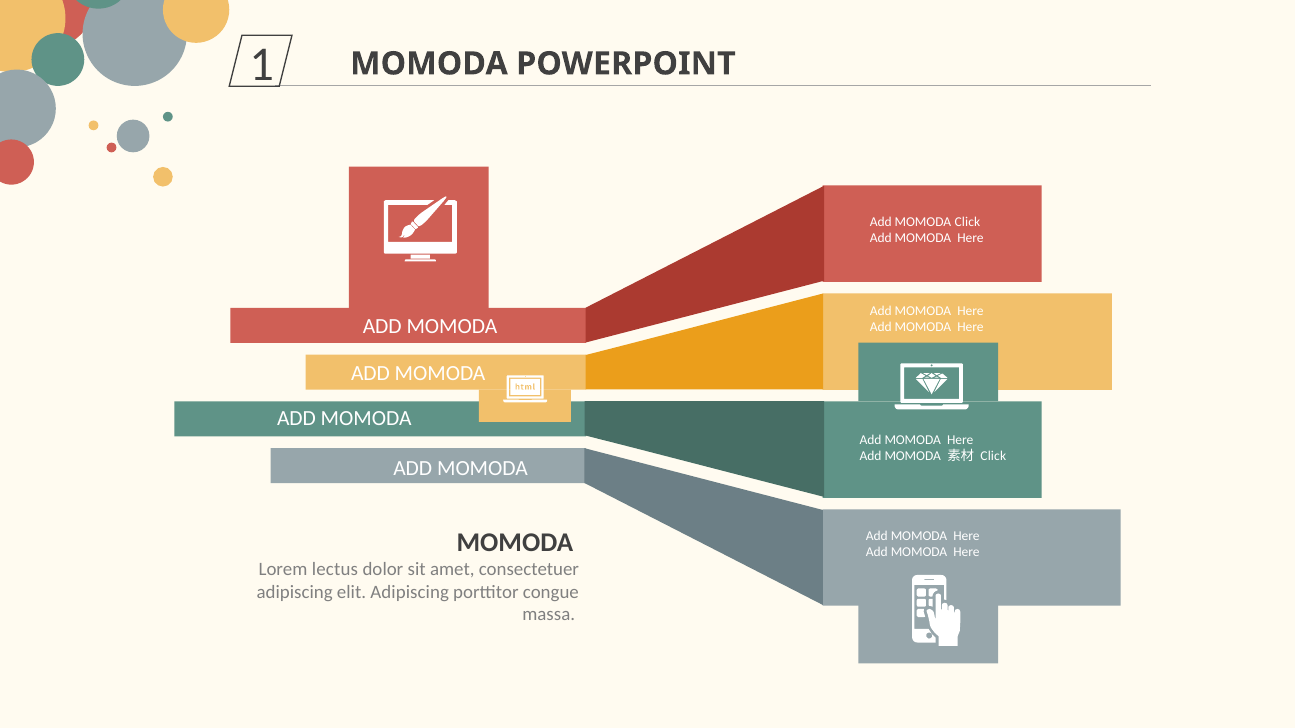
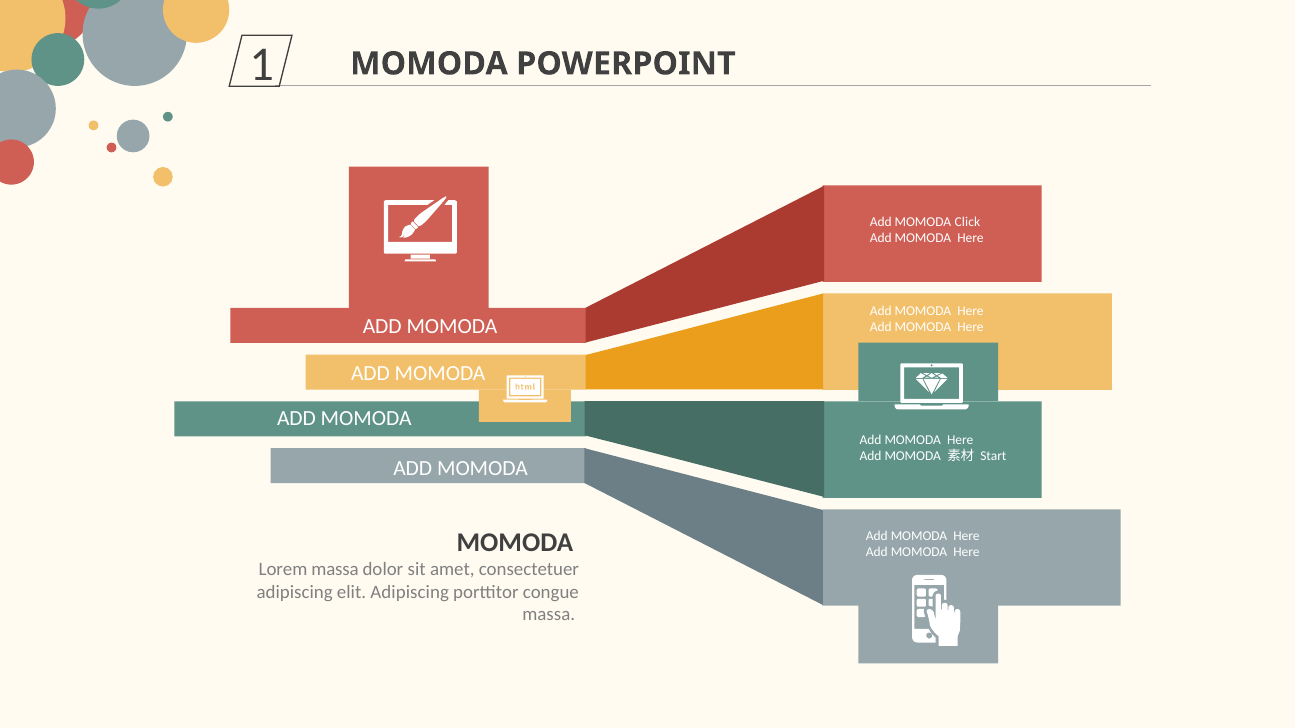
Click: Click -> Start (993, 457)
Lorem lectus: lectus -> massa (335, 570)
